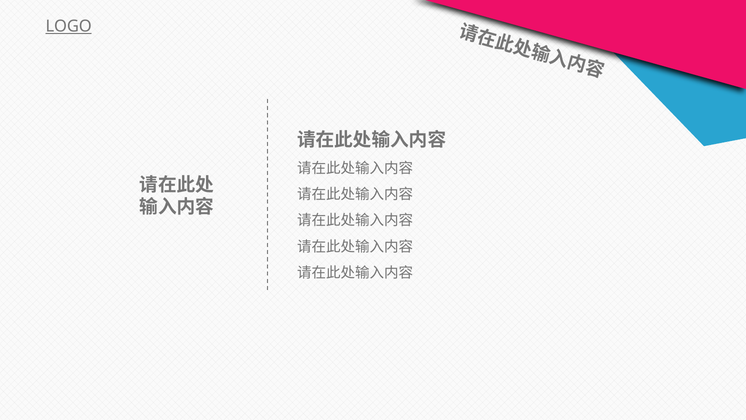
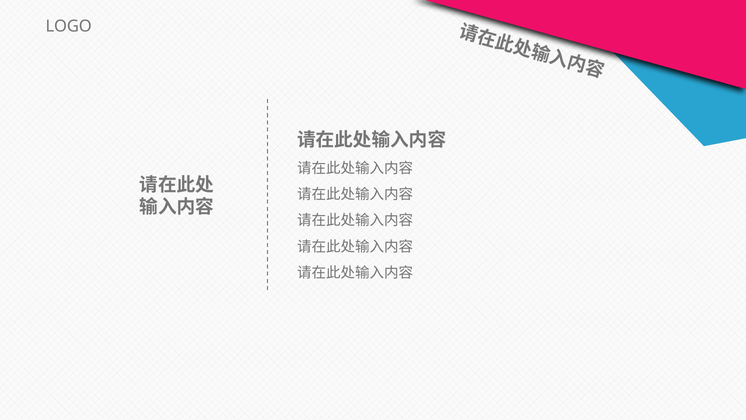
LOGO underline: present -> none (69, 26)
